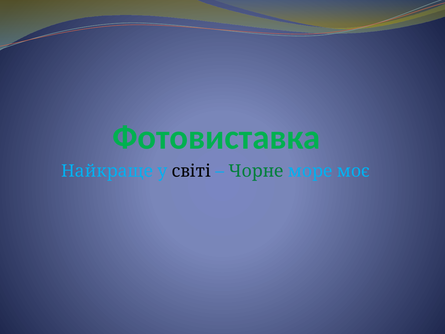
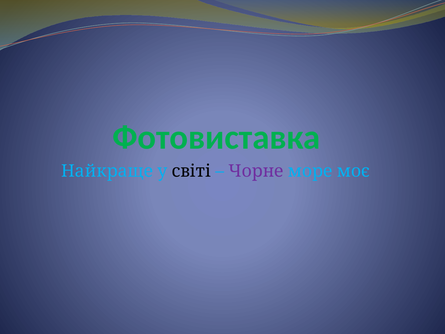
Чорне colour: green -> purple (256, 171)
